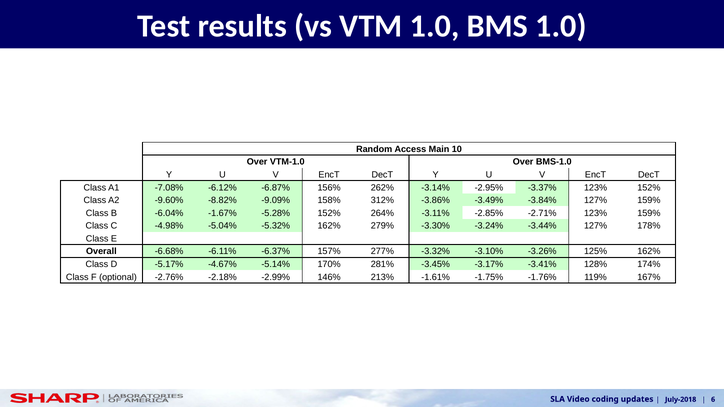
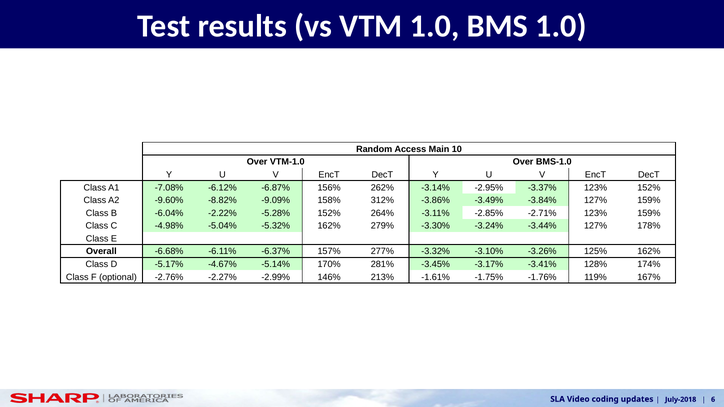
-1.67%: -1.67% -> -2.22% (222, 213)
-2.18%: -2.18% -> -2.27% (222, 277)
